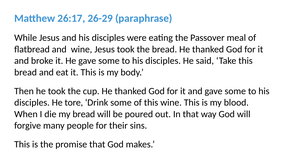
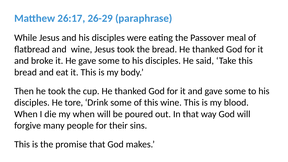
my bread: bread -> when (84, 114)
